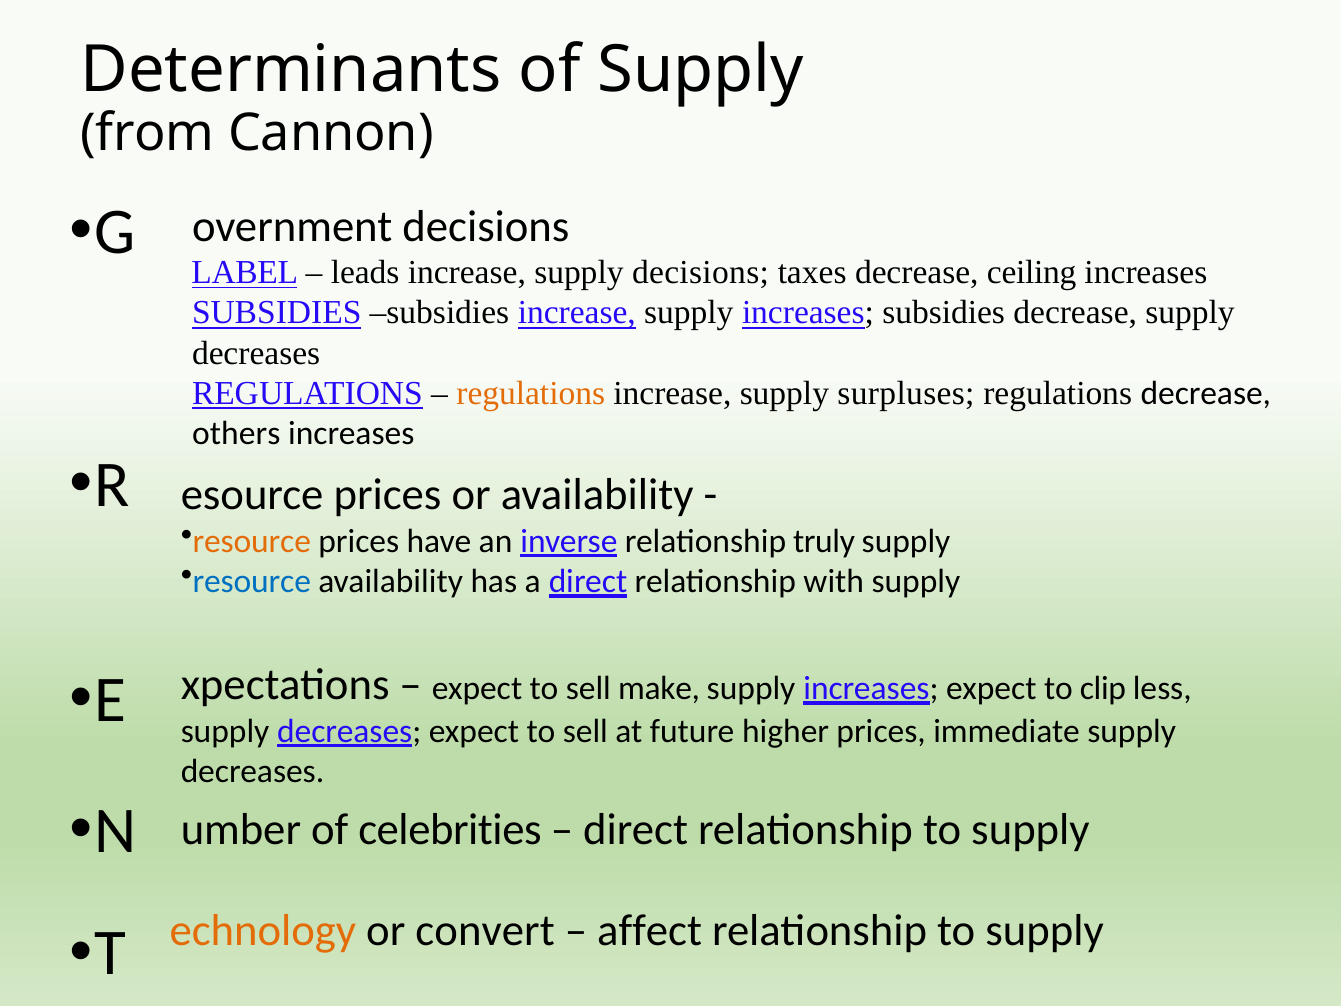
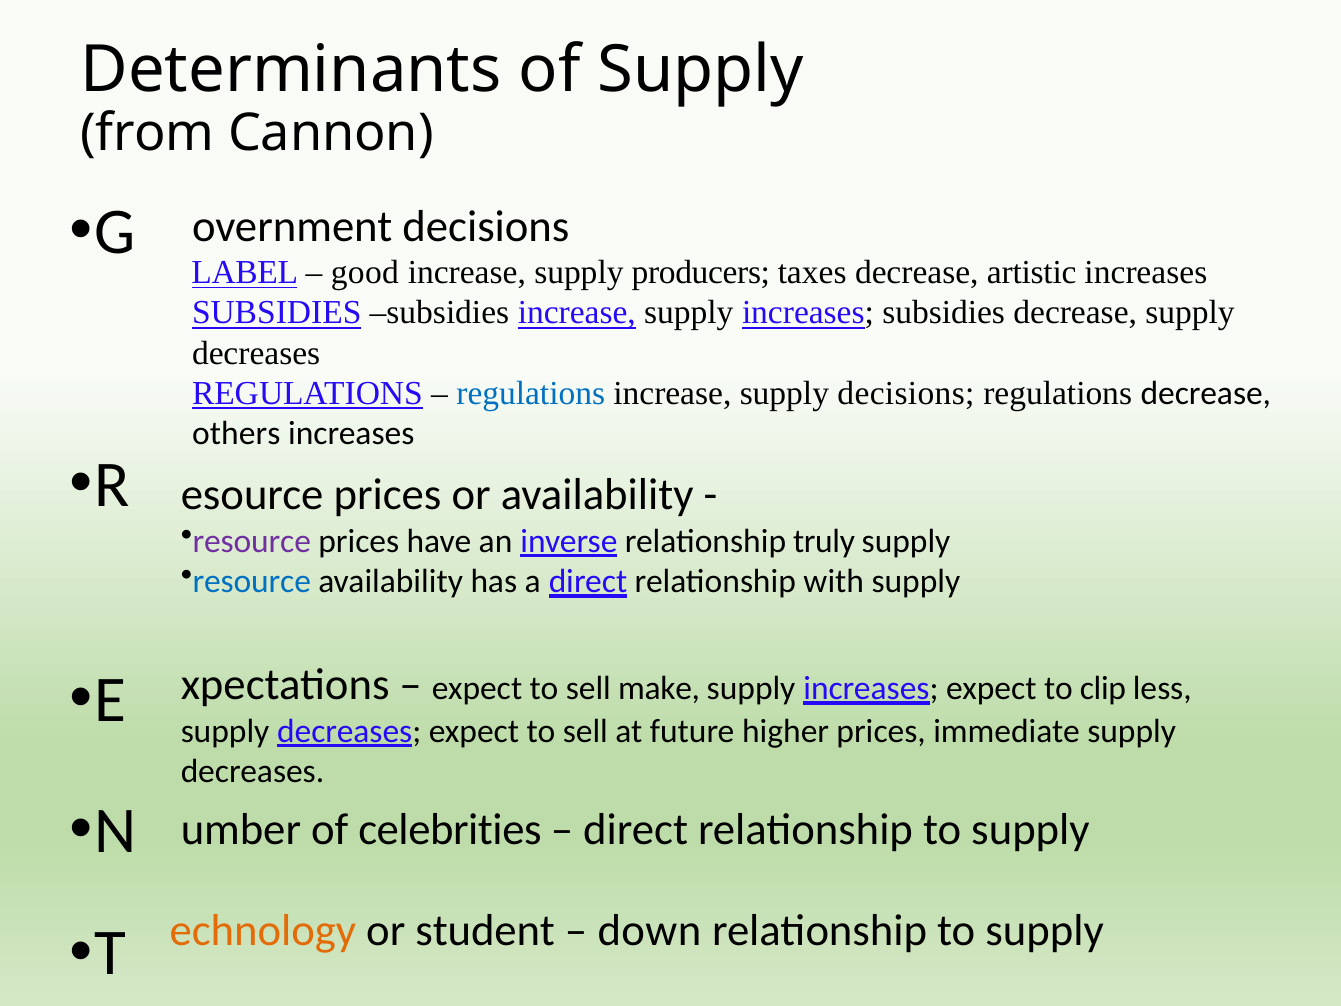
leads: leads -> good (365, 273)
supply decisions: decisions -> producers (701, 273)
ceiling: ceiling -> artistic (1032, 273)
regulations colour: orange -> blue (531, 393)
supply surpluses: surpluses -> decisions (906, 393)
resource colour: orange -> purple (252, 541)
convert: convert -> student (485, 930)
affect: affect -> down (649, 930)
